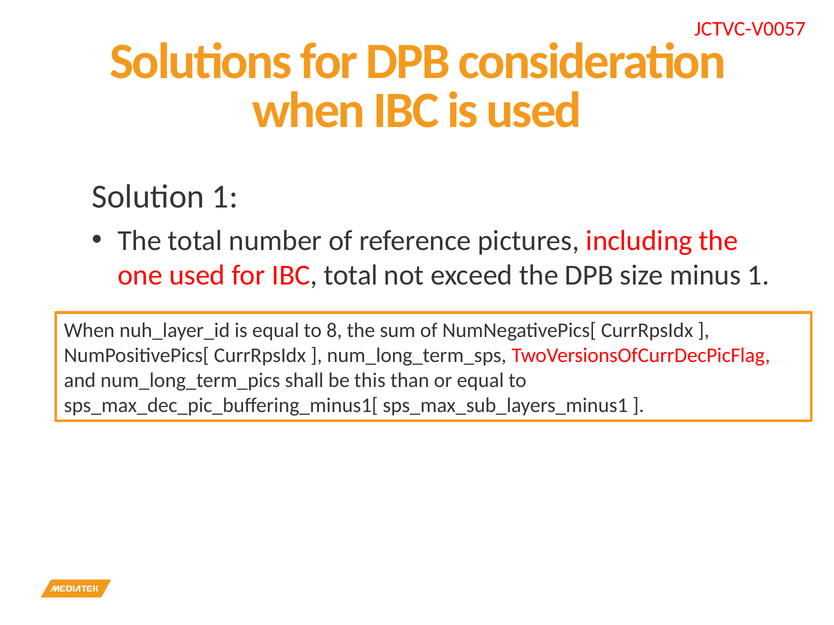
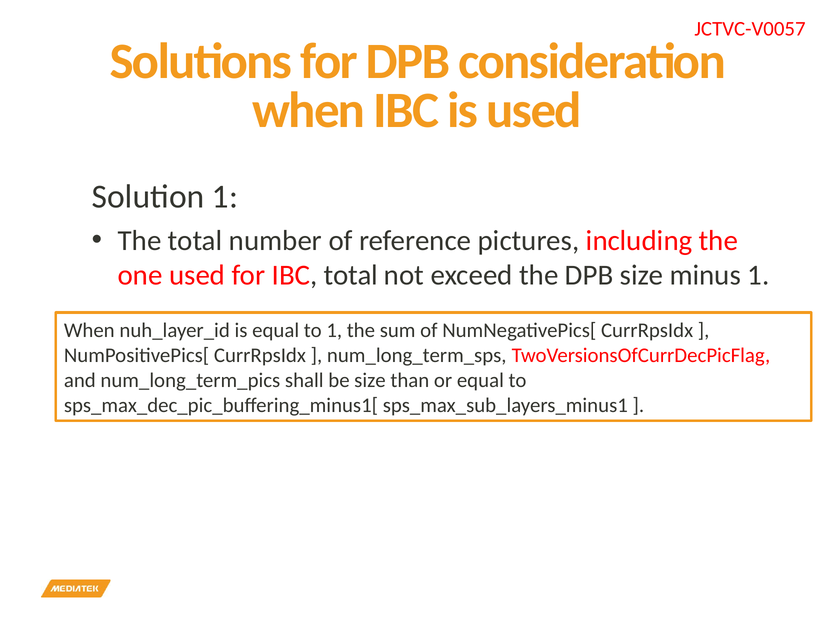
to 8: 8 -> 1 (334, 331)
be this: this -> size (370, 381)
